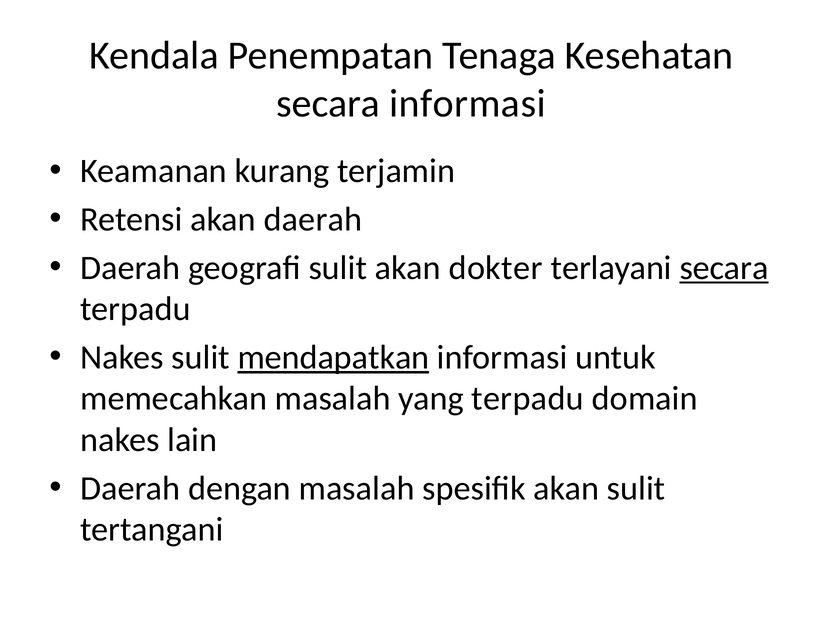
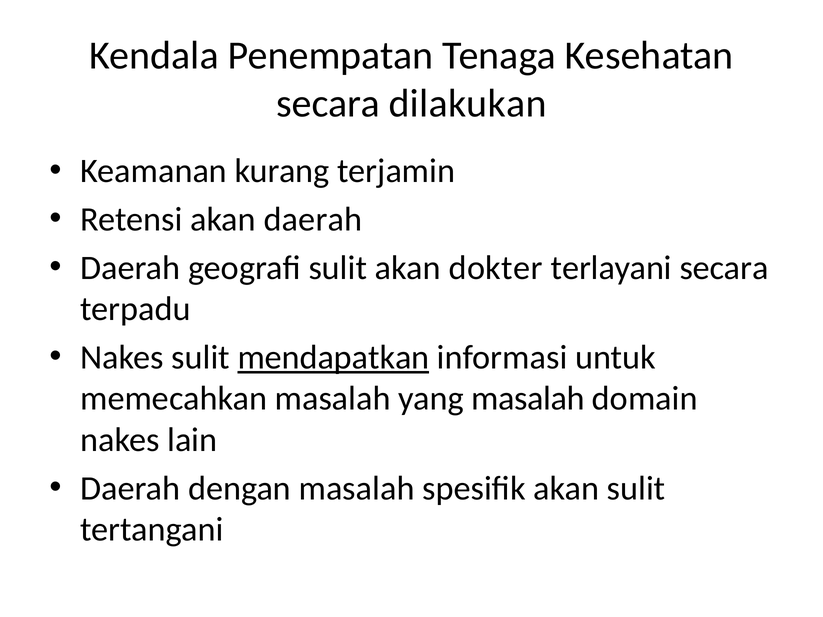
secara informasi: informasi -> dilakukan (468, 104)
secara underline: present -> none (724, 268)
yang terpadu: terpadu -> masalah (528, 399)
